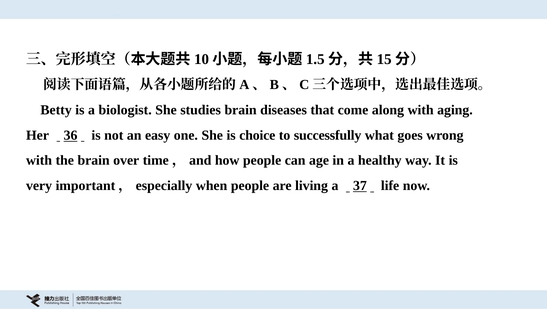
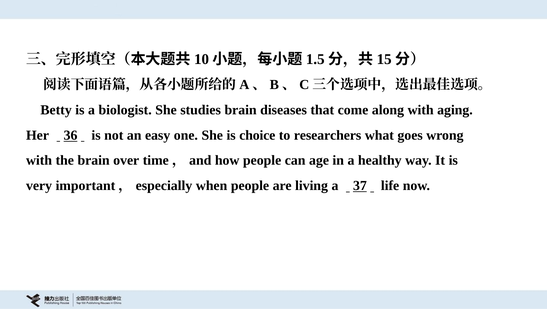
successfully: successfully -> researchers (328, 135)
